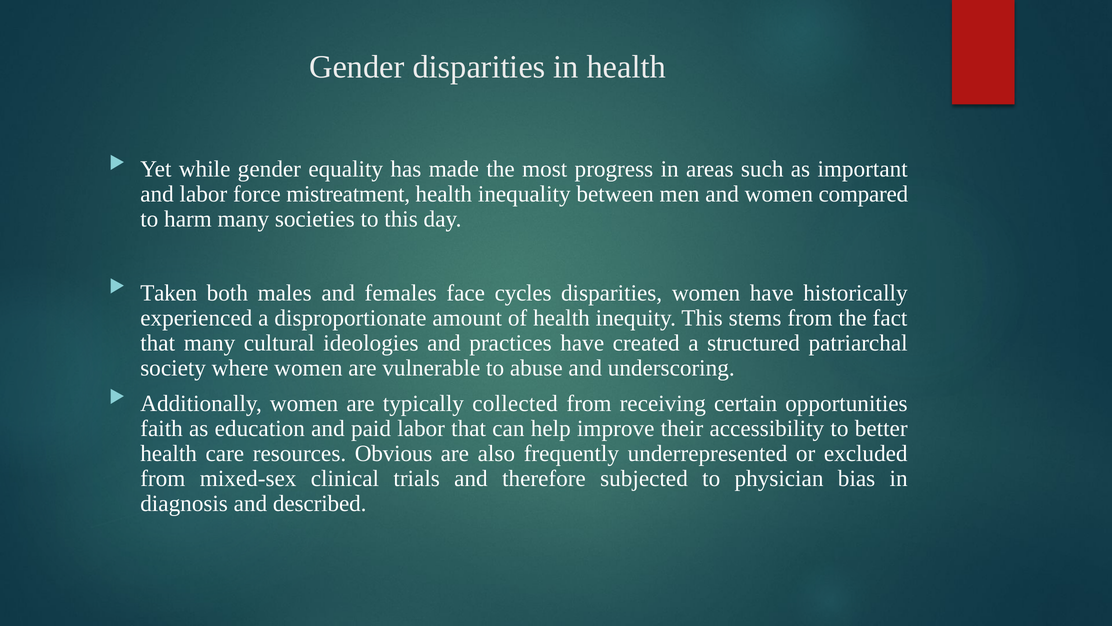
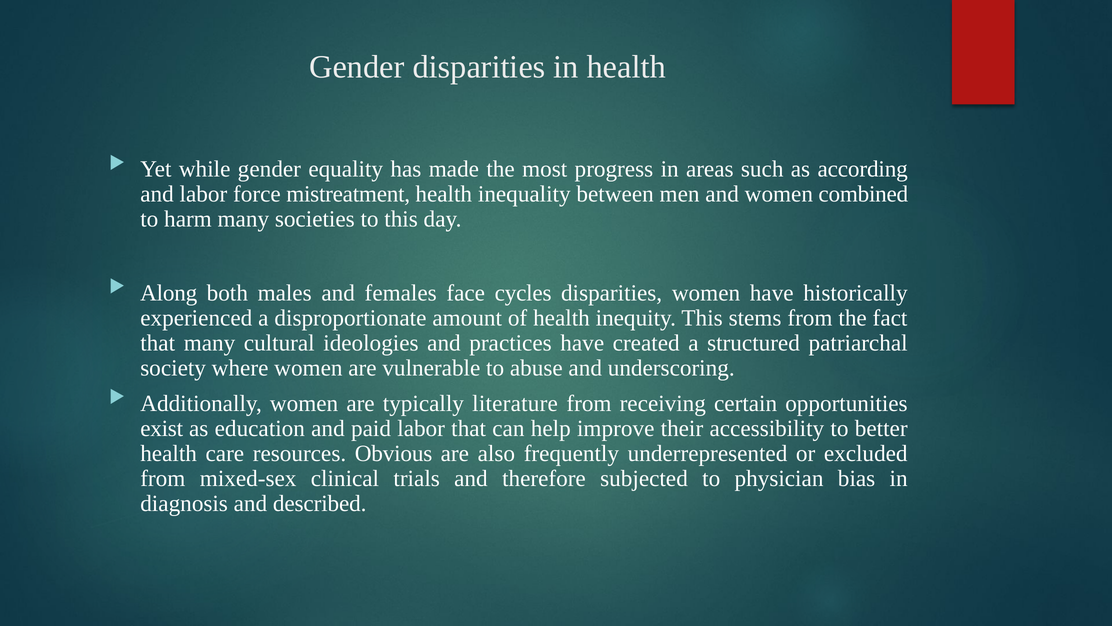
important: important -> according (863, 169)
compared: compared -> combined (863, 194)
Taken: Taken -> Along (169, 293)
collected: collected -> literature (515, 403)
faith: faith -> exist (162, 428)
